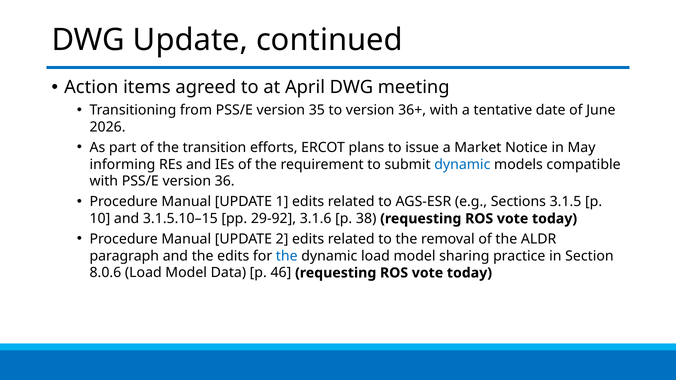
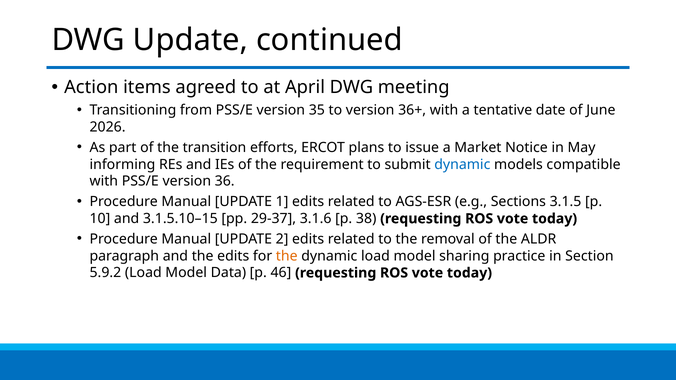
29-92: 29-92 -> 29-37 (273, 219)
the colour: blue -> orange (287, 256)
8.0.6: 8.0.6 -> 5.9.2 (105, 273)
